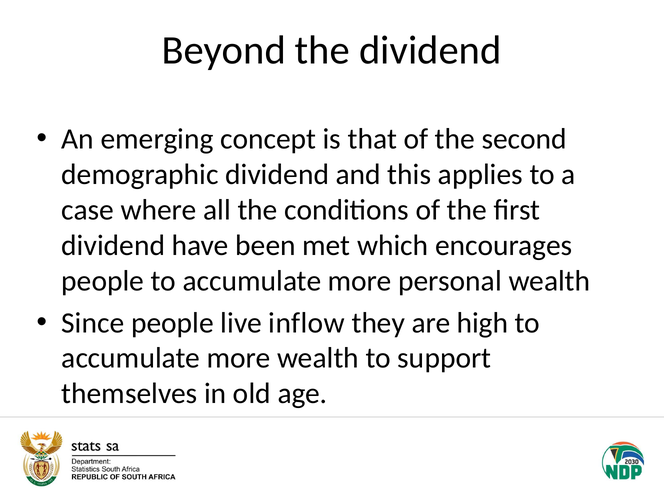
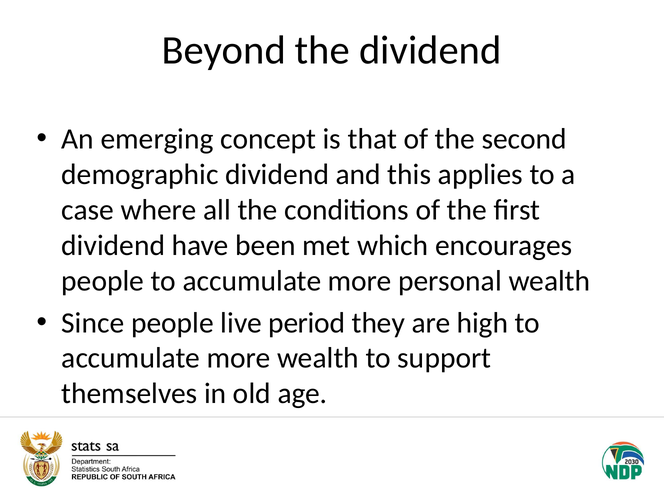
inflow: inflow -> period (307, 323)
